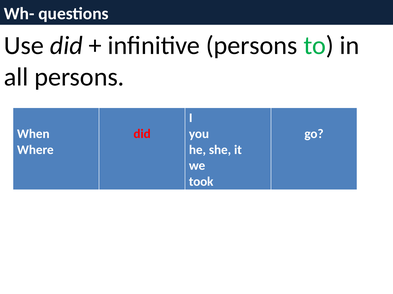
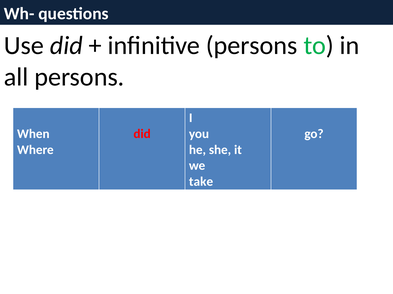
took: took -> take (201, 182)
